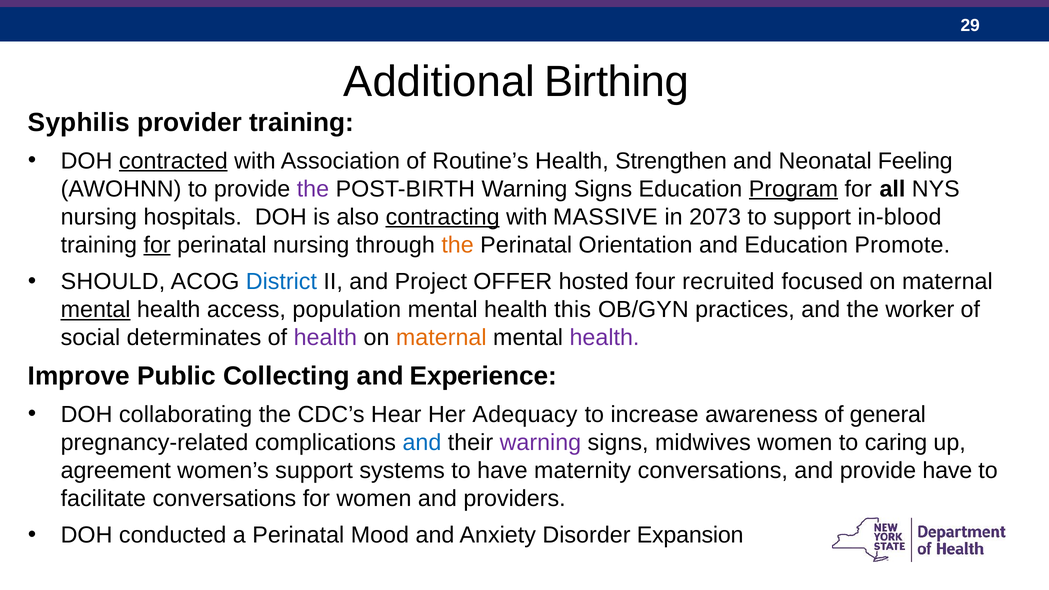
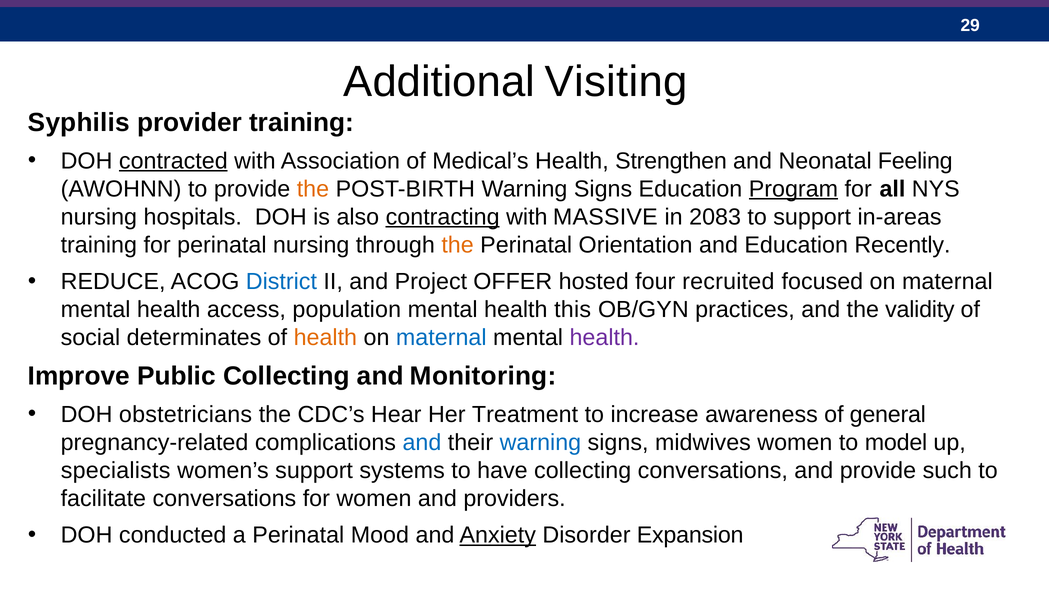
Birthing: Birthing -> Visiting (616, 82)
Routine’s: Routine’s -> Medical’s (480, 161)
the colour: purple -> orange (313, 189)
2073: 2073 -> 2083 (715, 217)
in-blood: in-blood -> in-areas (900, 217)
for underline: present -> none (157, 245)
Promote: Promote -> Recently (902, 245)
SHOULD: SHOULD -> REDUCE (113, 282)
mental underline: present -> none (96, 310)
worker: worker -> validity (920, 310)
health colour: purple -> orange (325, 338)
maternal colour: orange -> blue (441, 338)
Experience: Experience -> Monitoring (483, 376)
collaborating: collaborating -> obstetricians (186, 415)
Adequacy: Adequacy -> Treatment (525, 415)
warning colour: purple -> blue (540, 443)
caring: caring -> model (896, 443)
agreement: agreement -> specialists (116, 471)
have maternity: maternity -> collecting (583, 471)
provide have: have -> such (947, 471)
Anxiety underline: none -> present (498, 535)
